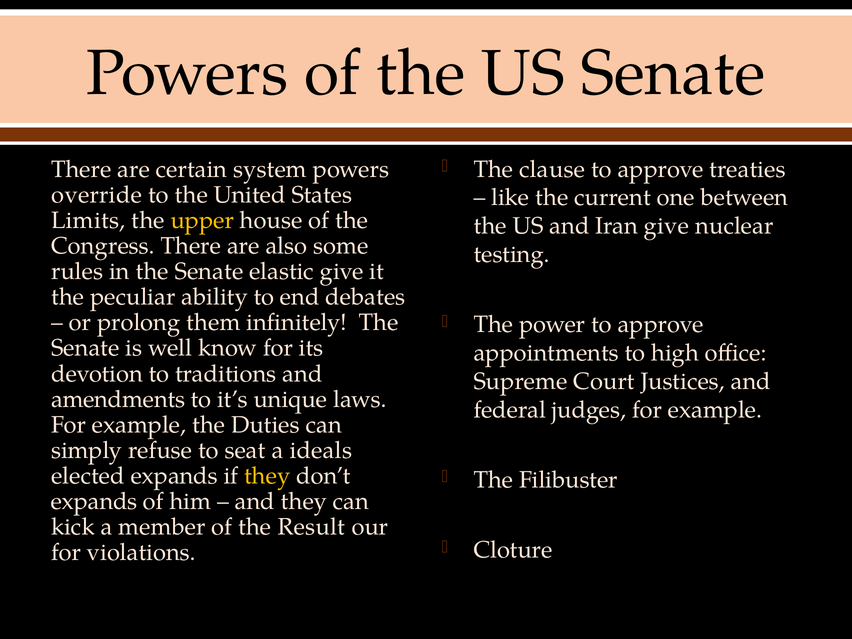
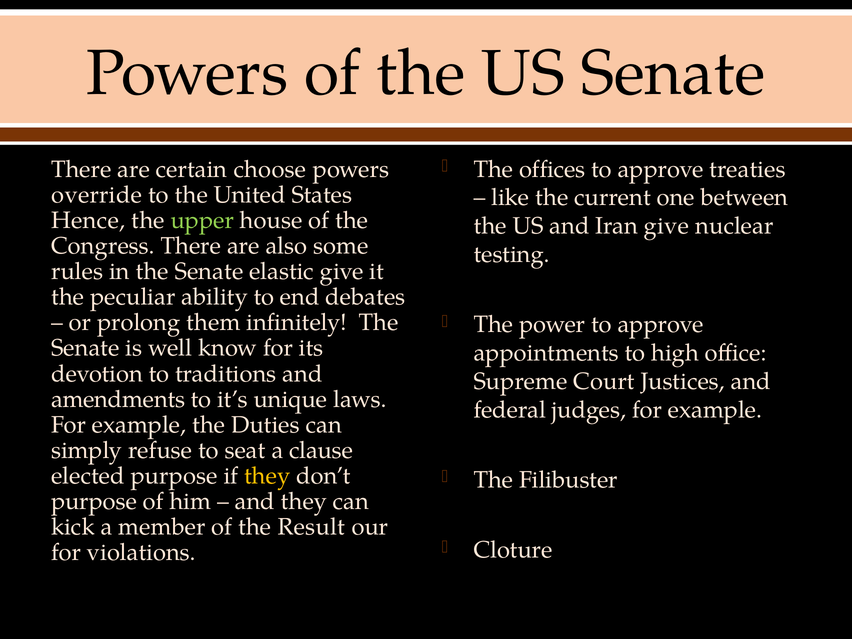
clause: clause -> offices (552, 169)
system: system -> choose (270, 169)
Limits: Limits -> Hence (88, 220)
upper colour: yellow -> light green (202, 220)
ideals: ideals -> clause (321, 450)
elected expands: expands -> purpose (174, 476)
expands: expands -> purpose (94, 502)
